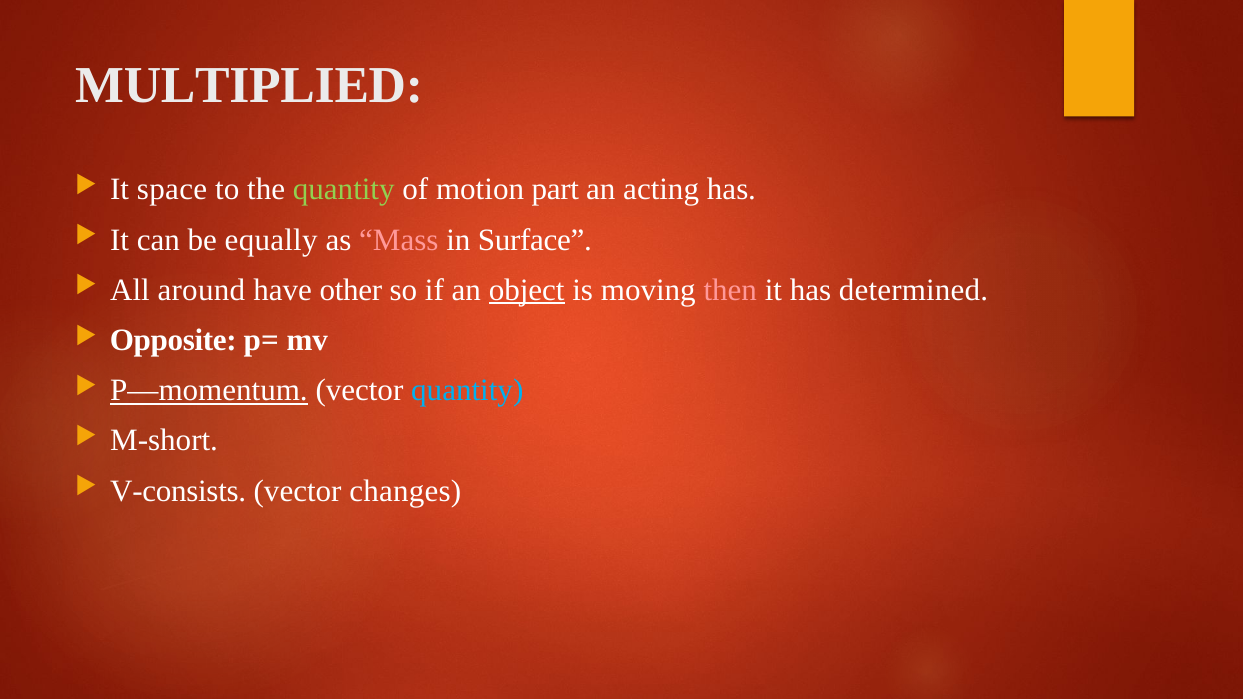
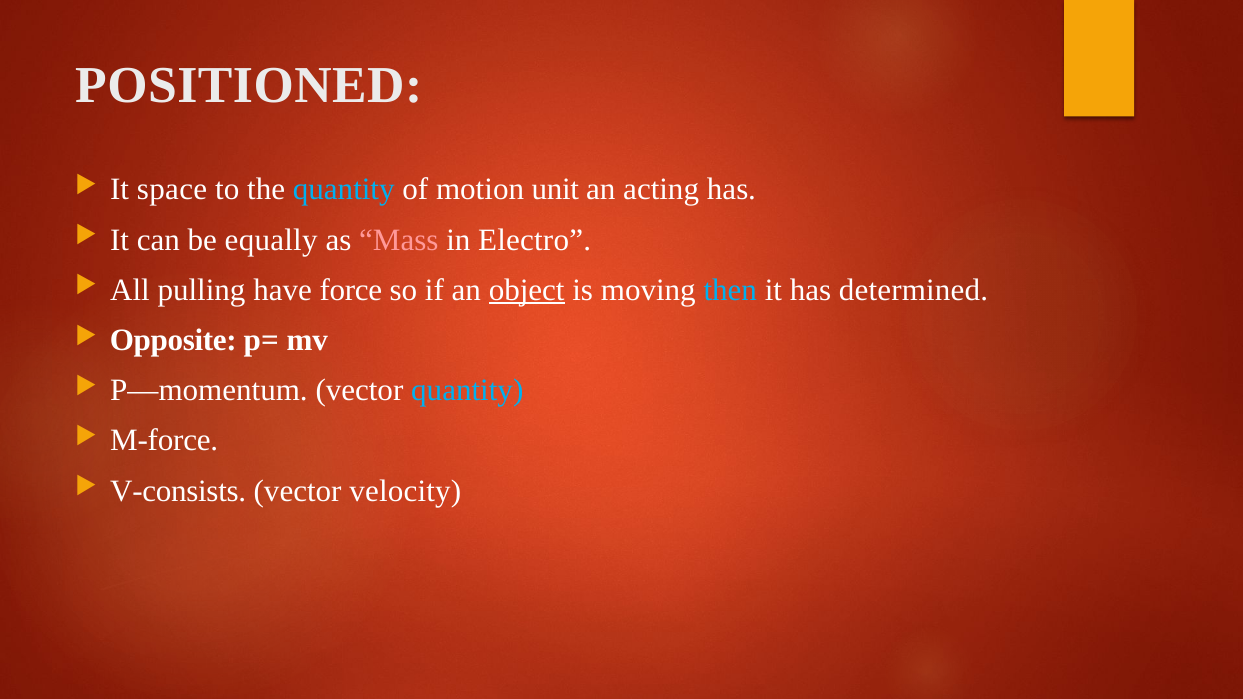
MULTIPLIED: MULTIPLIED -> POSITIONED (249, 86)
quantity colour: light green -> light blue (344, 190)
part: part -> unit (555, 190)
Surface: Surface -> Electro (535, 240)
around: around -> pulling (202, 290)
other: other -> force (351, 290)
then colour: pink -> light blue (730, 290)
P—momentum underline: present -> none (209, 391)
M-short: M-short -> M-force (164, 441)
changes: changes -> velocity (405, 491)
